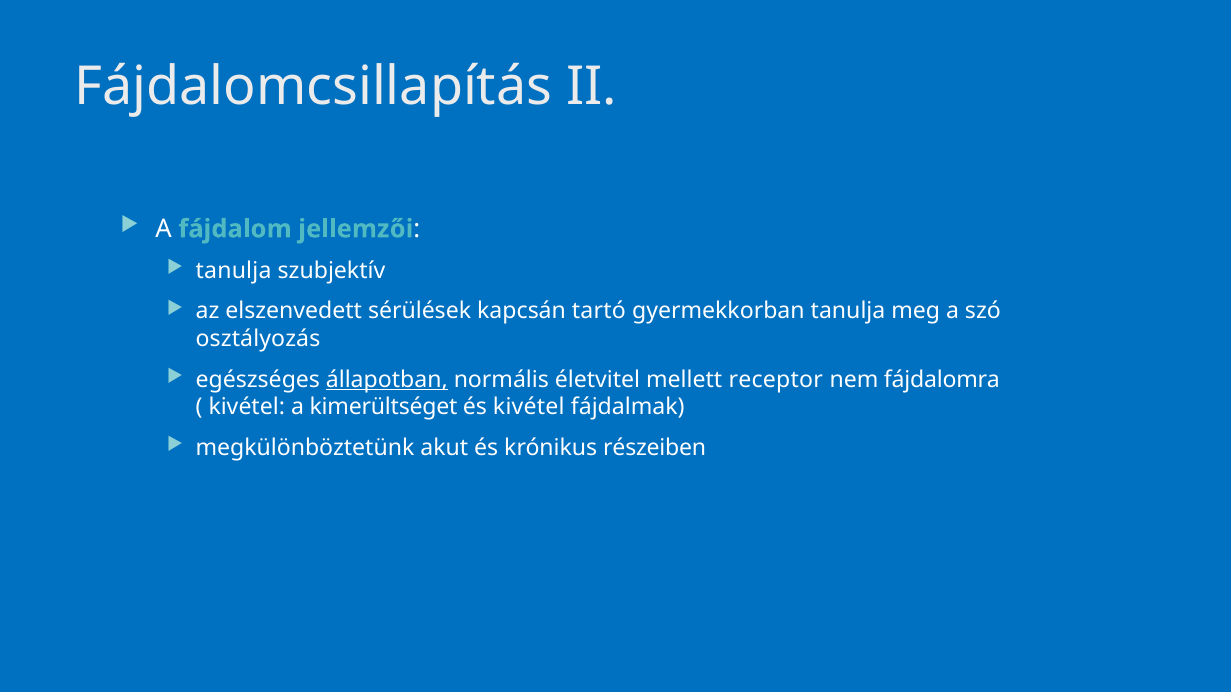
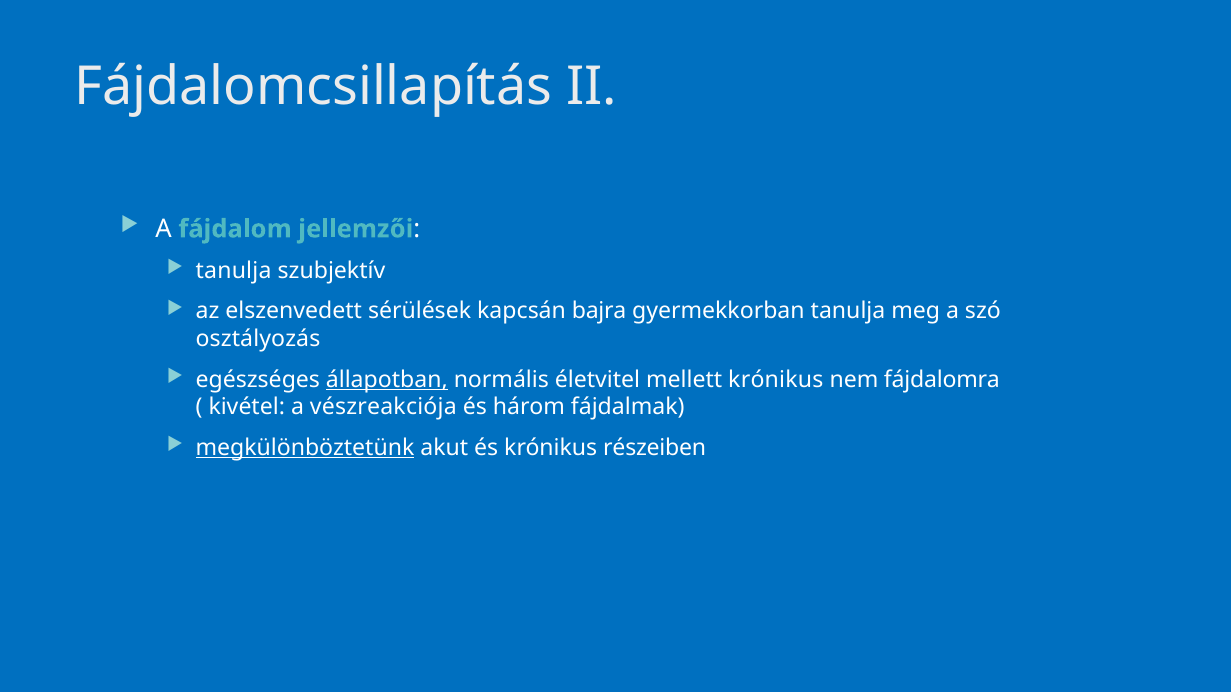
tartó: tartó -> bajra (599, 312)
mellett receptor: receptor -> krónikus (776, 380)
kimerültséget: kimerültséget -> vészreakciója (383, 407)
és kivétel: kivétel -> három (529, 407)
megkülönböztetünk underline: none -> present (305, 448)
